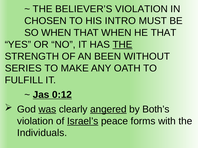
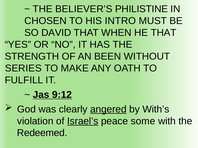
BELIEVER’S VIOLATION: VIOLATION -> PHILISTINE (142, 9)
SO WHEN: WHEN -> DAVID (56, 33)
THE underline: present -> none (122, 45)
0:12: 0:12 -> 9:12 (62, 95)
was underline: present -> none (47, 110)
Both’s: Both’s -> With’s (156, 110)
forms: forms -> some (143, 121)
Individuals: Individuals -> Redeemed (42, 133)
